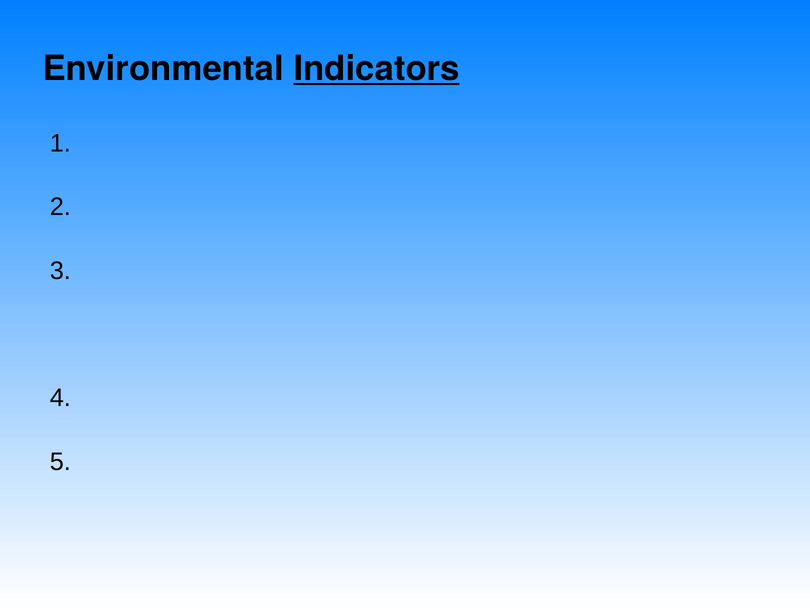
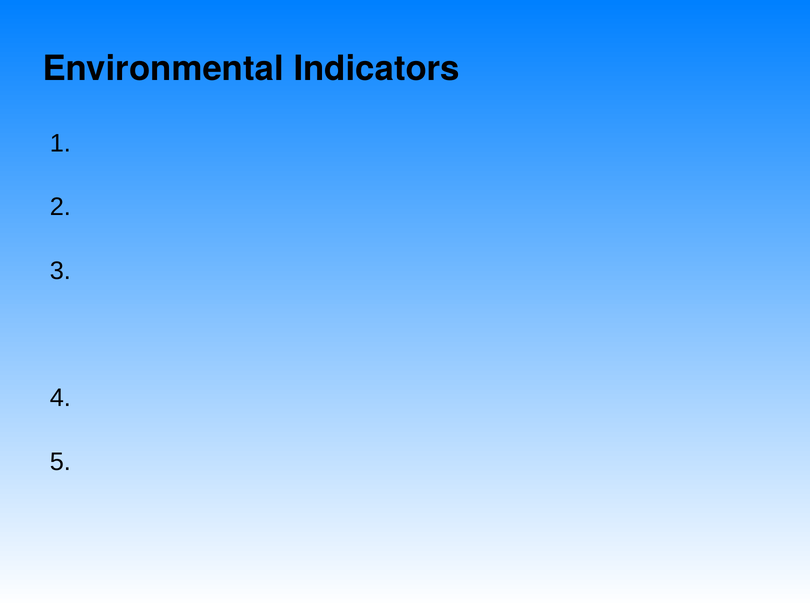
Indicators underline: present -> none (377, 69)
